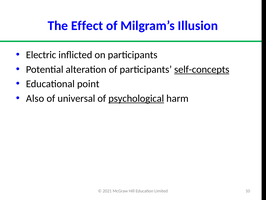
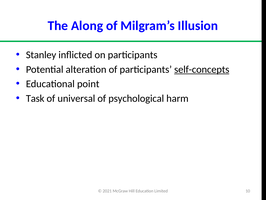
Effect: Effect -> Along (87, 26)
Electric: Electric -> Stanley (41, 55)
Also: Also -> Task (35, 98)
psychological underline: present -> none (136, 98)
